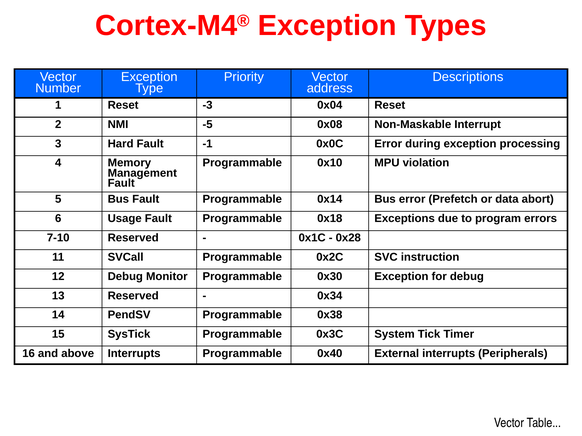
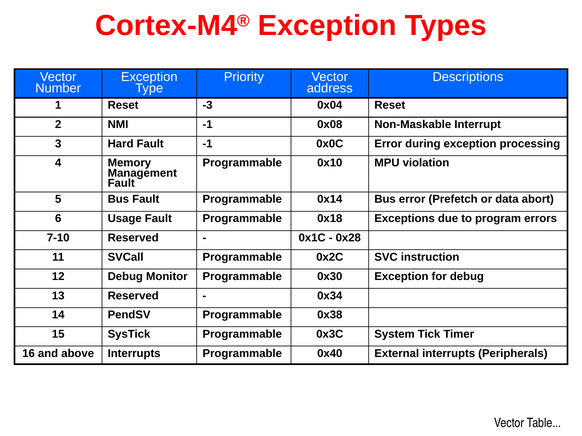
NMI -5: -5 -> -1 (208, 125)
